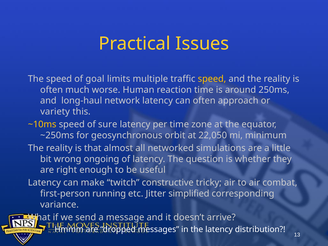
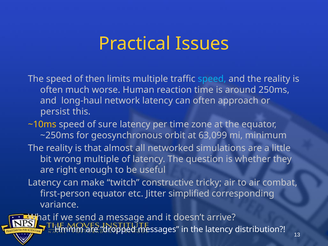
goal: goal -> then (95, 79)
speed colour: yellow -> light blue (212, 79)
variety: variety -> persist (55, 112)
22,050: 22,050 -> 63,099 (213, 135)
wrong ongoing: ongoing -> multiple (101, 159)
first-person running: running -> equator (109, 194)
